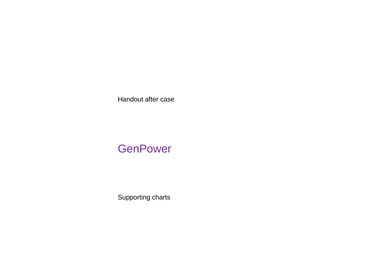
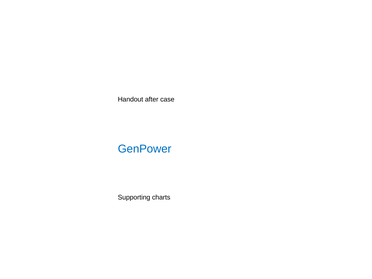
GenPower colour: purple -> blue (145, 149)
